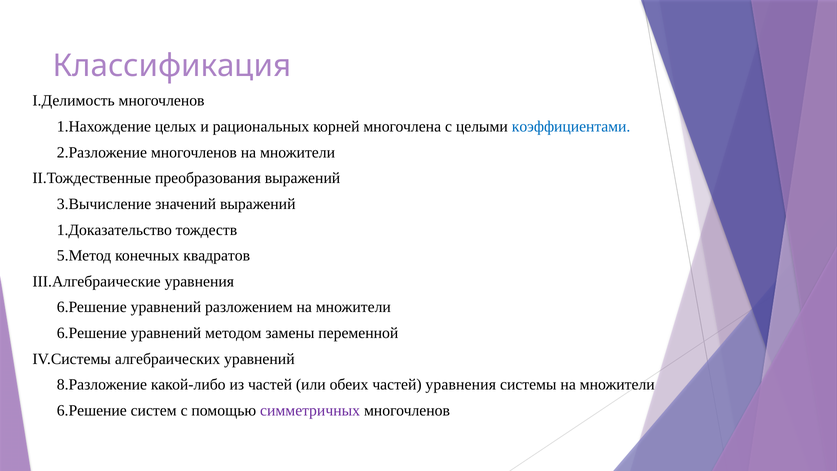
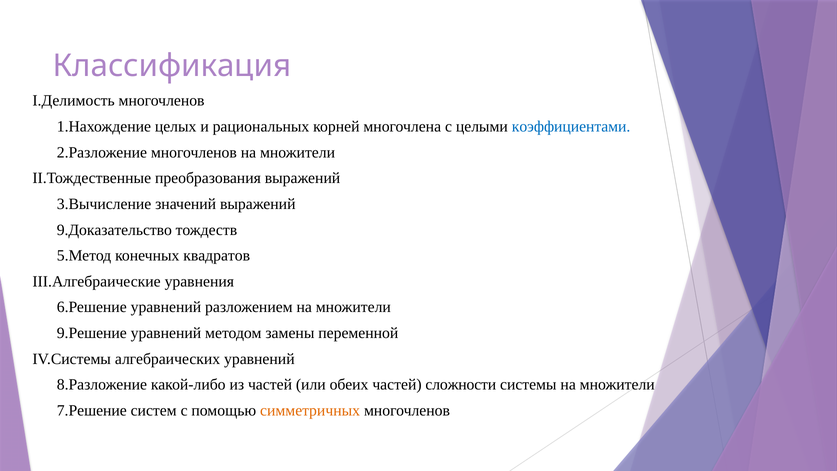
1.Доказательство: 1.Доказательство -> 9.Доказательство (114, 230)
6.Решение: 6.Решение -> 9.Решение (92, 333)
частей уравнения: уравнения -> сложности (461, 385)
6.Решение: 6.Решение -> 7.Решение (92, 410)
симметричных colour: purple -> orange (310, 410)
